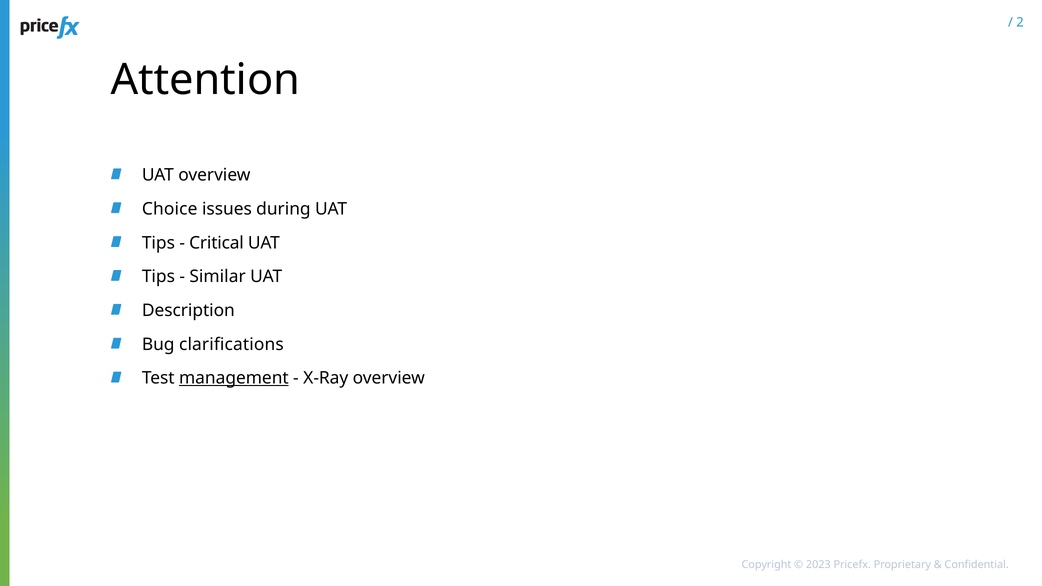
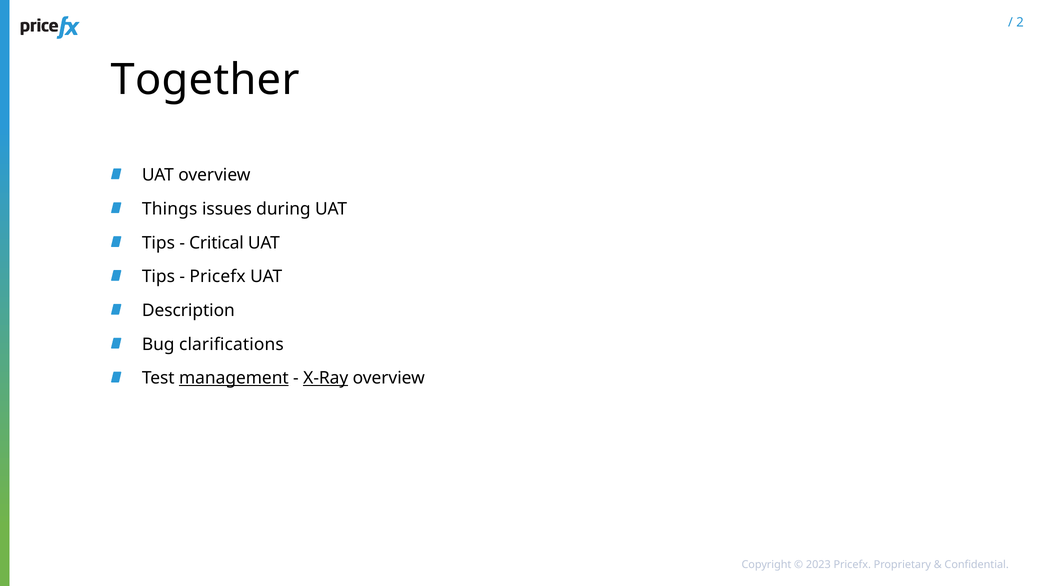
Attention: Attention -> Together (205, 80)
Choice: Choice -> Things (170, 209)
Similar: Similar -> Pricefx (217, 277)
X-Ray underline: none -> present (326, 378)
